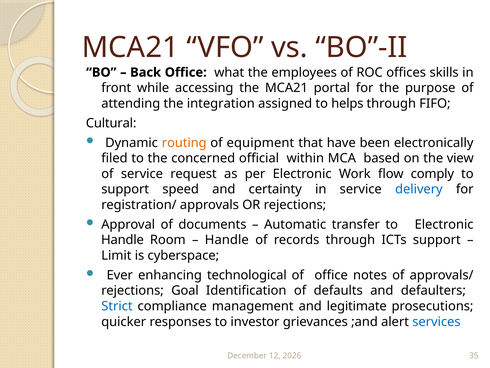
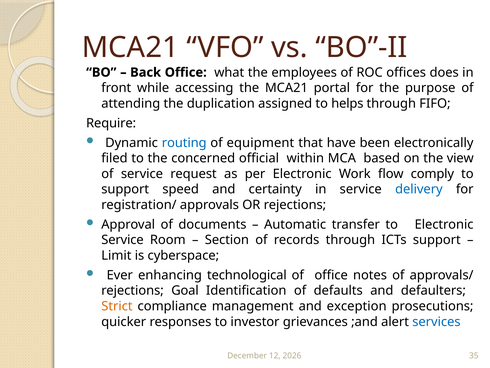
skills: skills -> does (444, 72)
integration: integration -> duplication (221, 103)
Cultural: Cultural -> Require (111, 123)
routing colour: orange -> blue (184, 143)
Handle: Handle -> Service (122, 240)
Handle: Handle -> Section (227, 240)
Strict colour: blue -> orange (117, 306)
legitimate: legitimate -> exception (357, 306)
